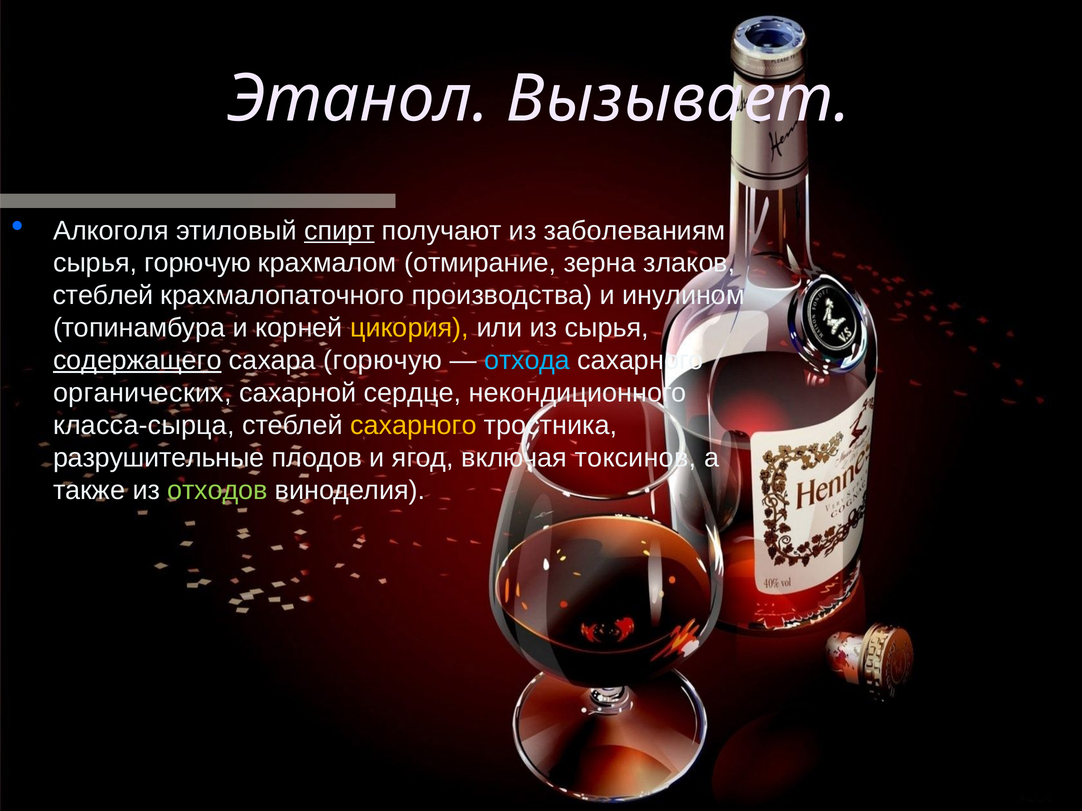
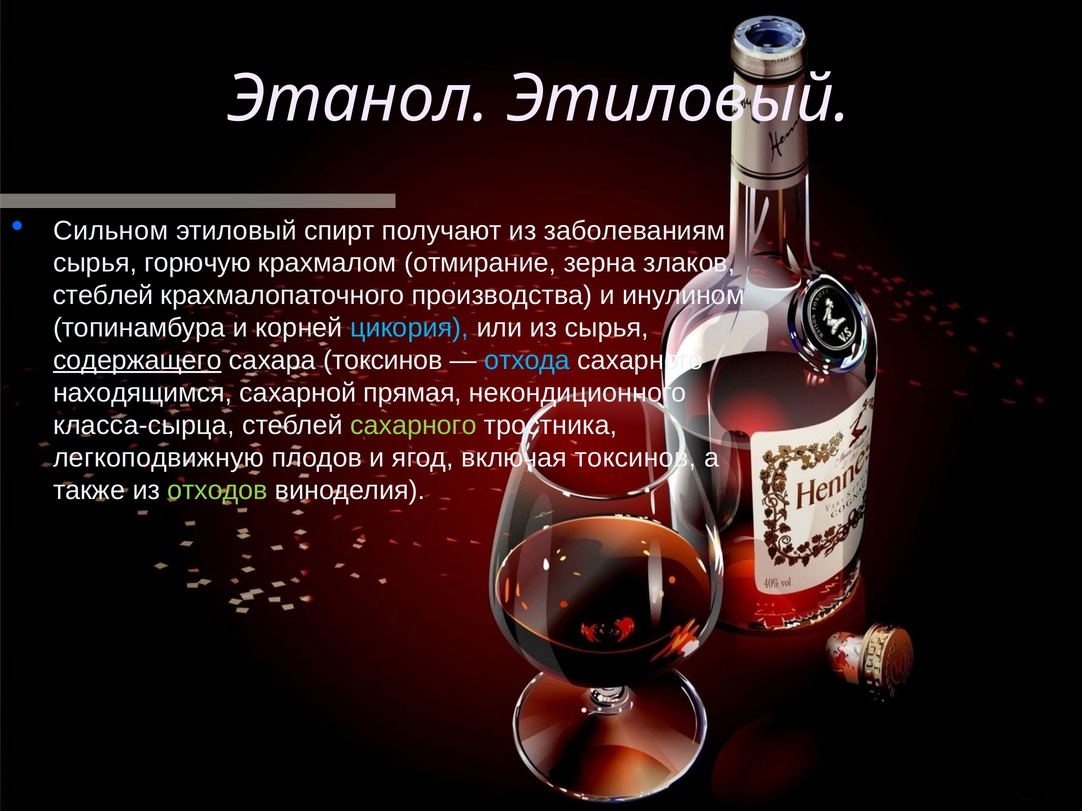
Этанол Вызывает: Вызывает -> Этиловый (679, 99)
Алкоголя: Алкоголя -> Сильном (111, 231)
спирт underline: present -> none (339, 231)
цикория colour: yellow -> light blue (409, 328)
сахара горючую: горючую -> токсинов (383, 361)
органических: органических -> находящимся (143, 393)
сердце: сердце -> прямая (413, 393)
сахарного colour: yellow -> light green (413, 426)
разрушительные: разрушительные -> легкоподвижную (159, 458)
